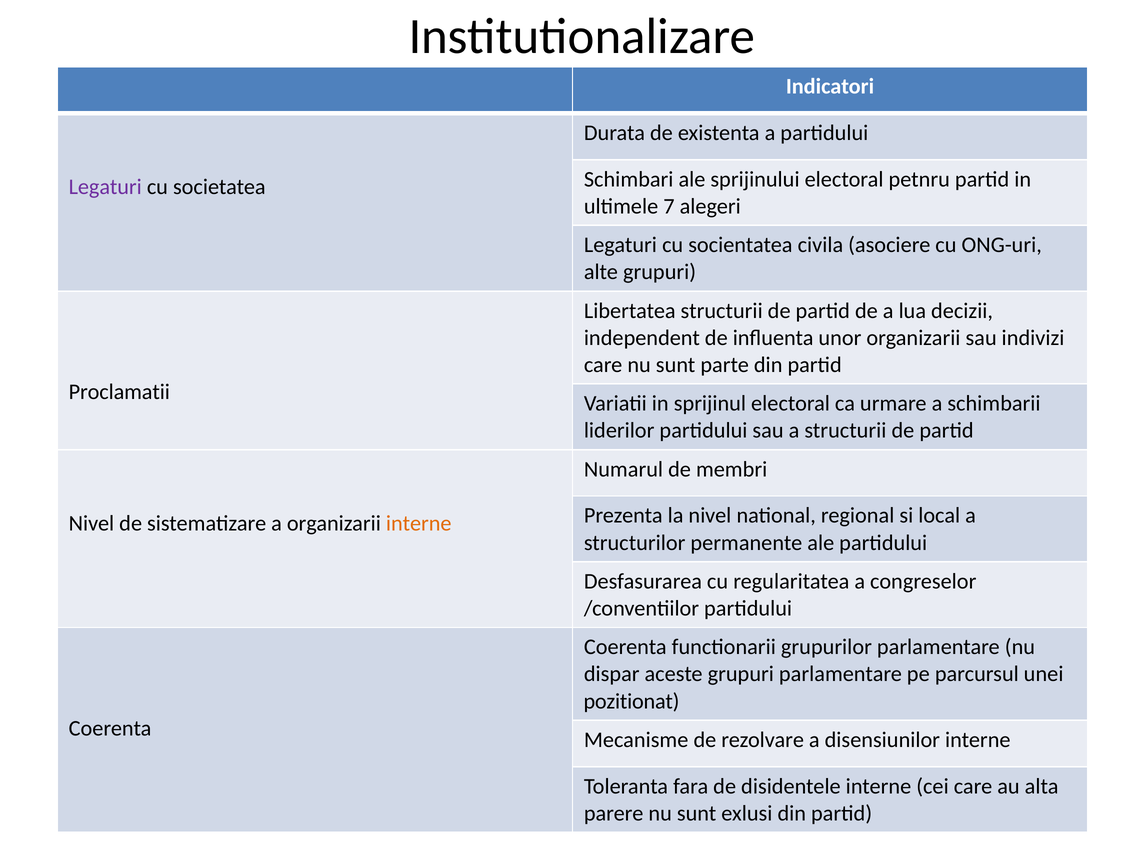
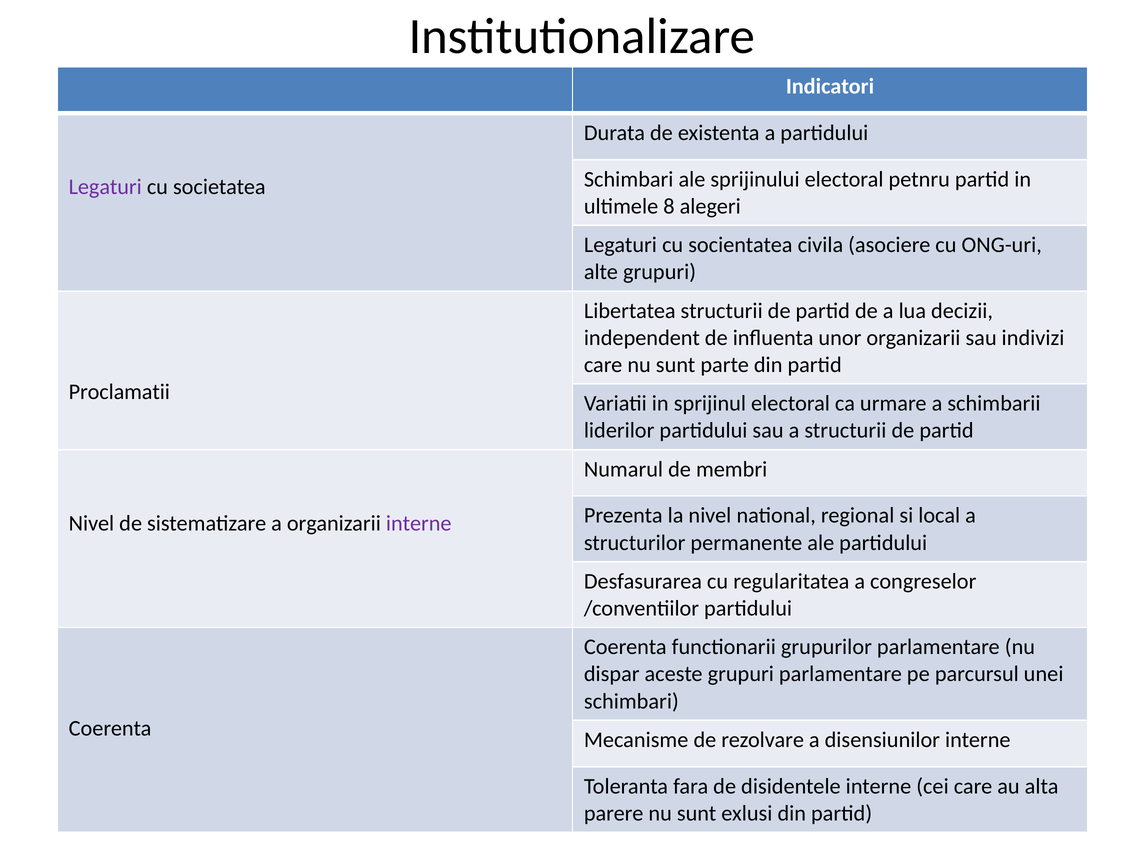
7: 7 -> 8 (669, 206)
interne colour: orange -> purple (419, 523)
pozitionat: pozitionat -> schimbari (631, 701)
